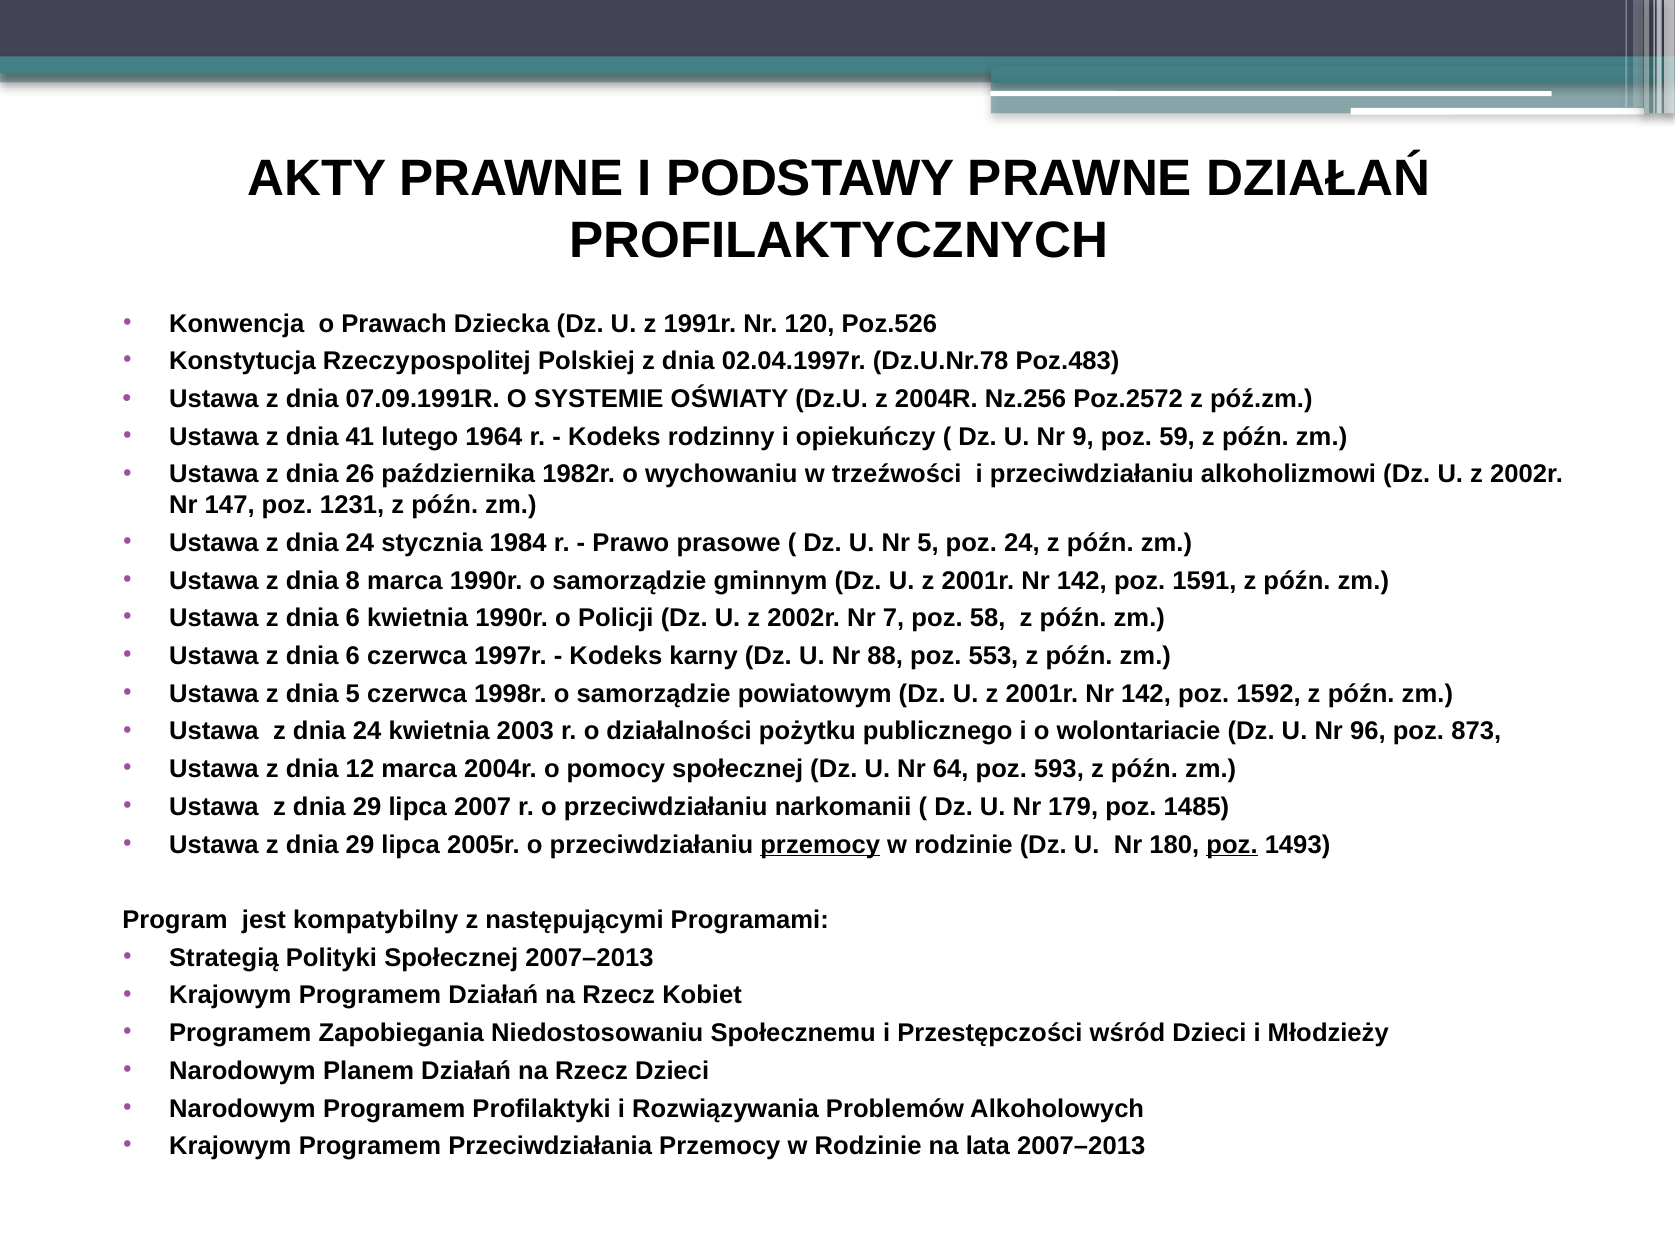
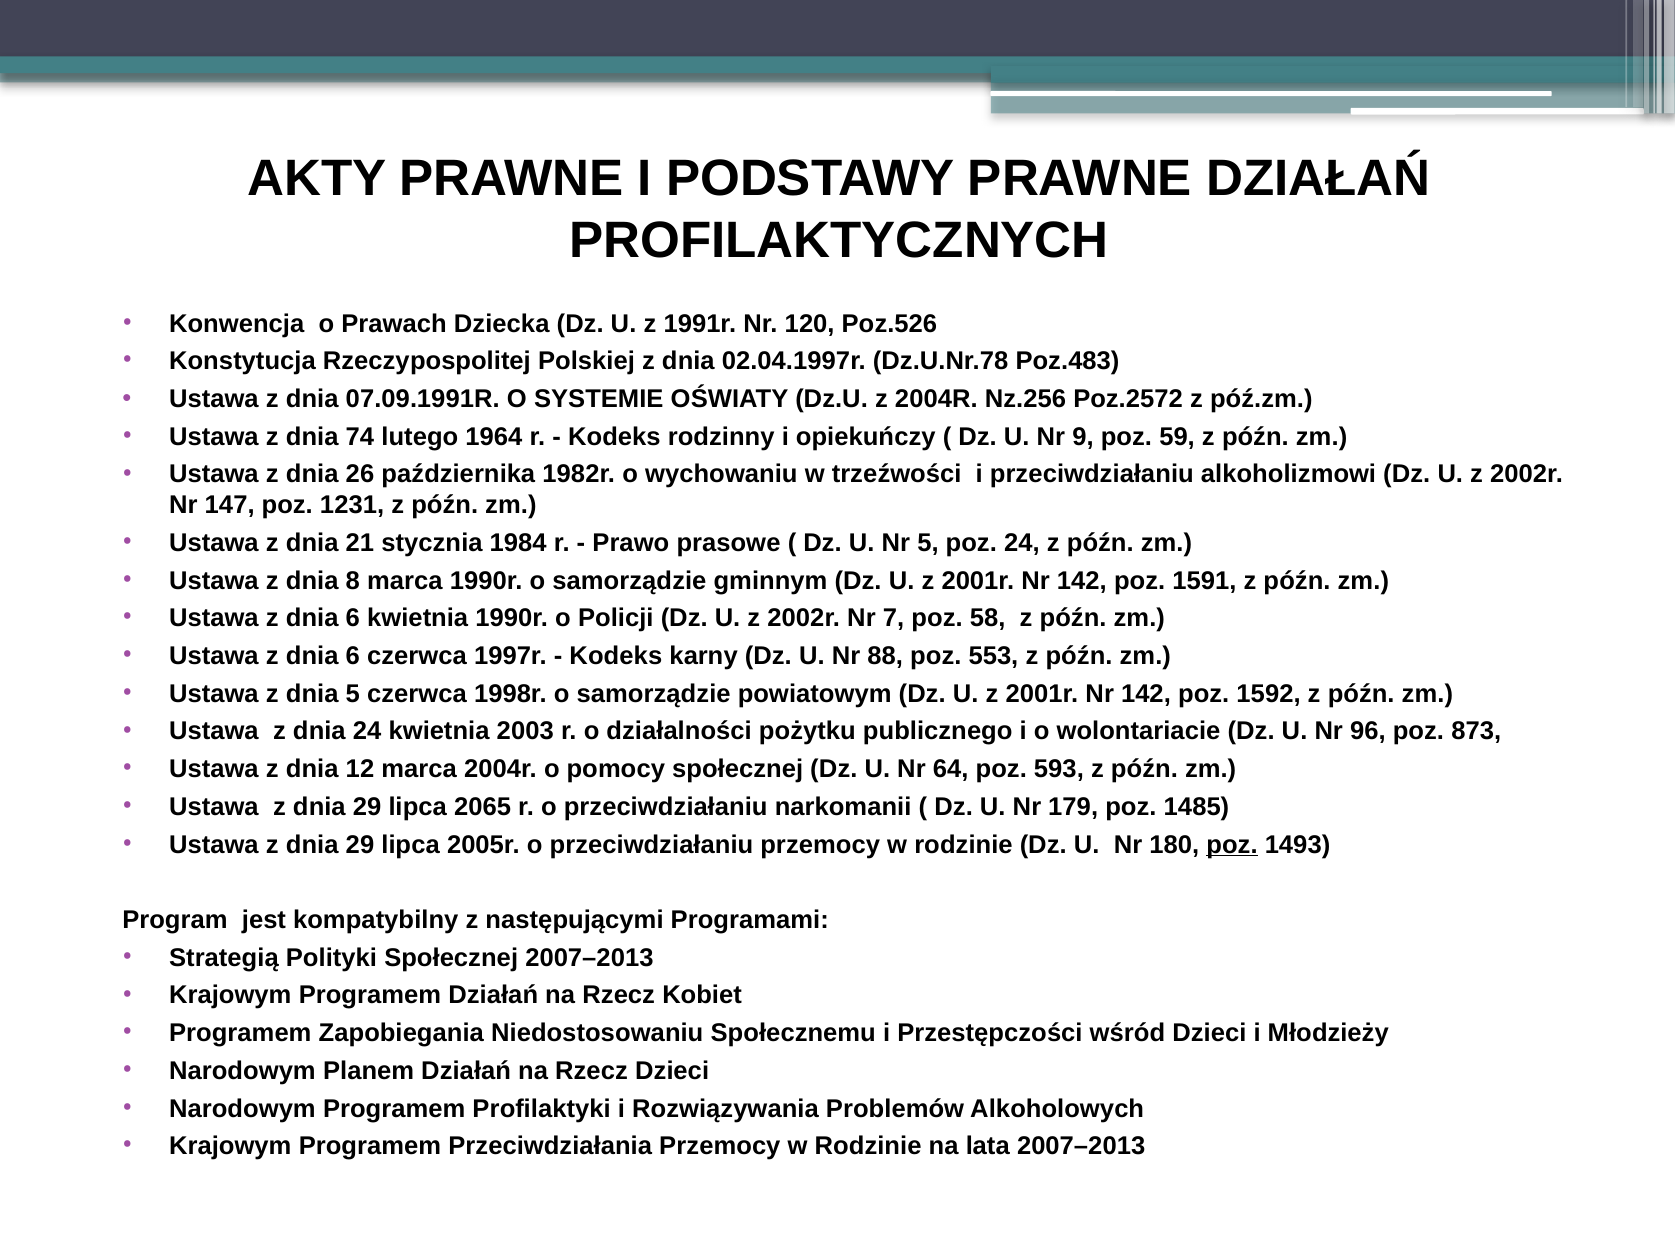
41: 41 -> 74 (360, 437)
24: 24 -> 21 (360, 543)
2007: 2007 -> 2065 (483, 807)
przemocy underline: present -> none (820, 845)
